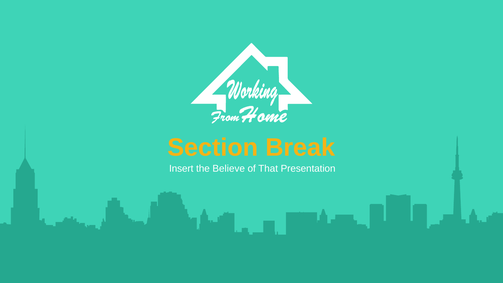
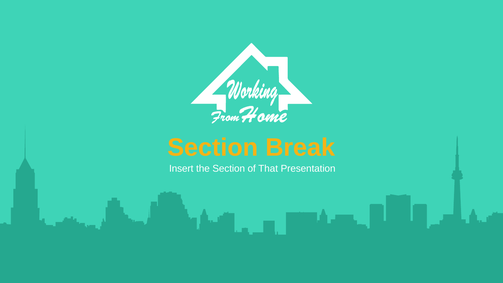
the Believe: Believe -> Section (229, 168)
